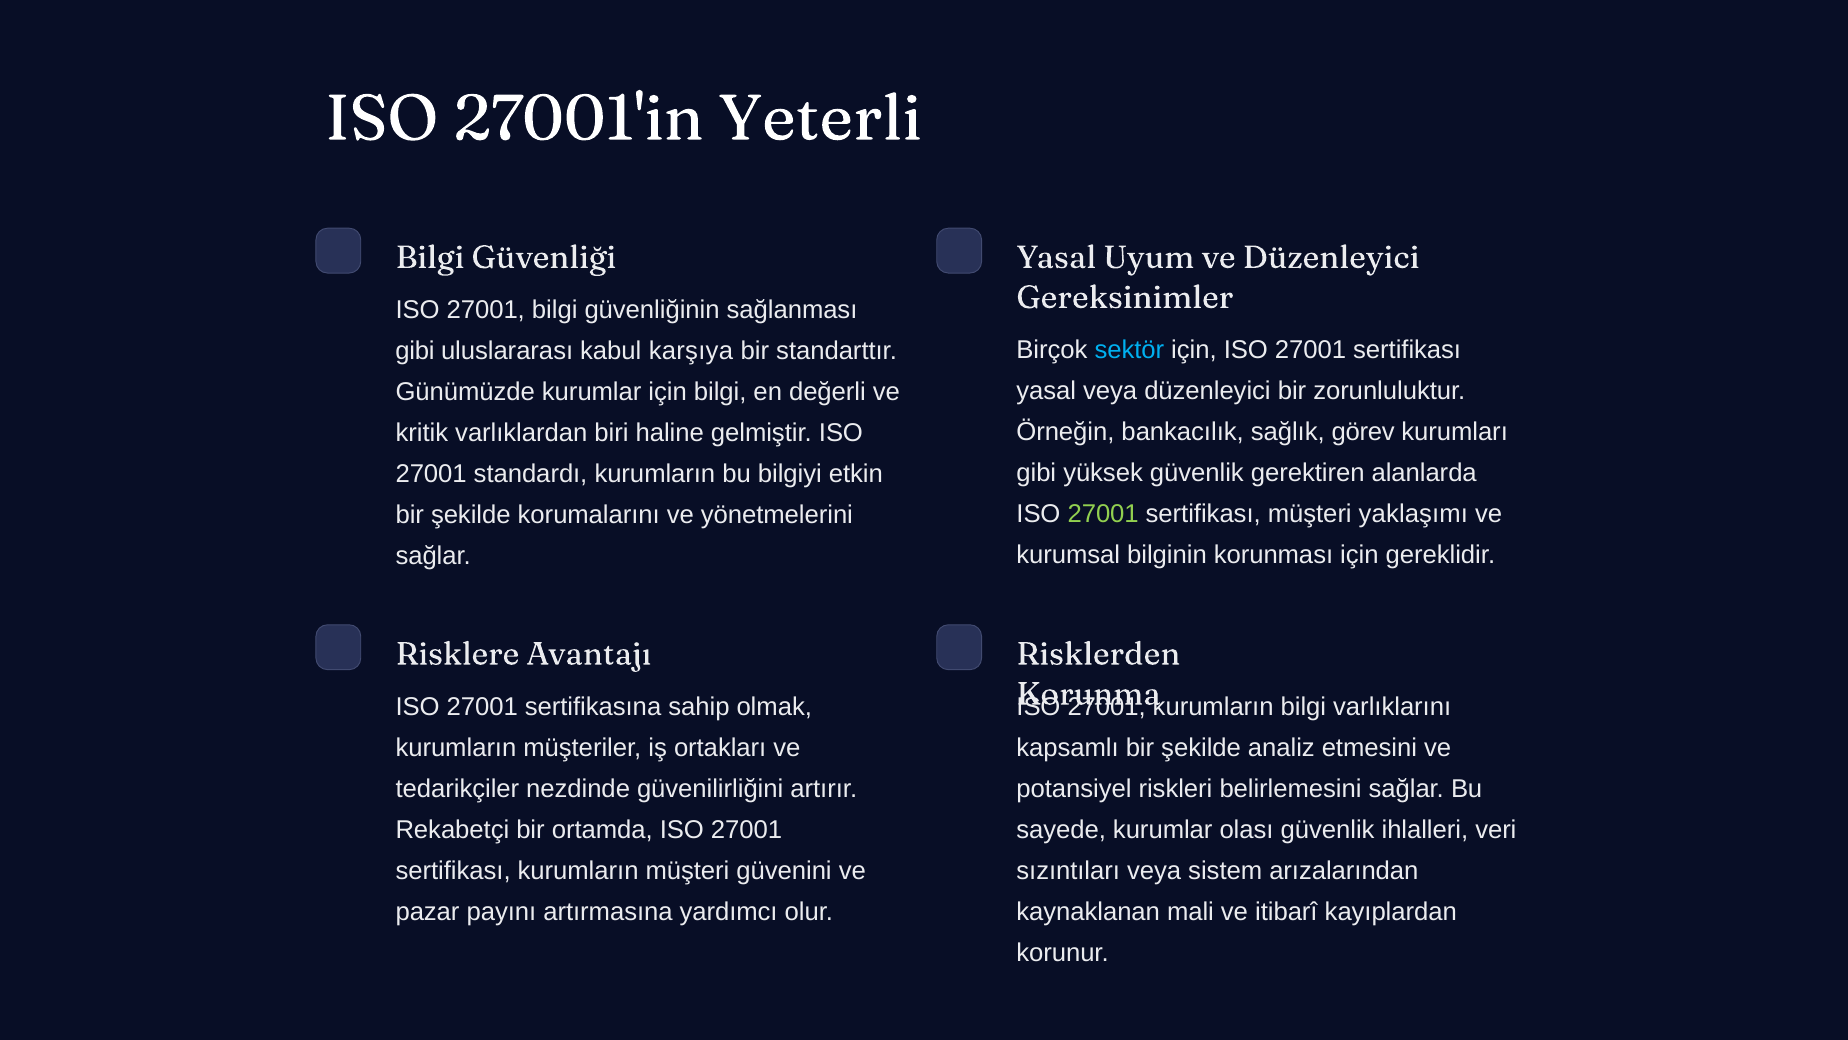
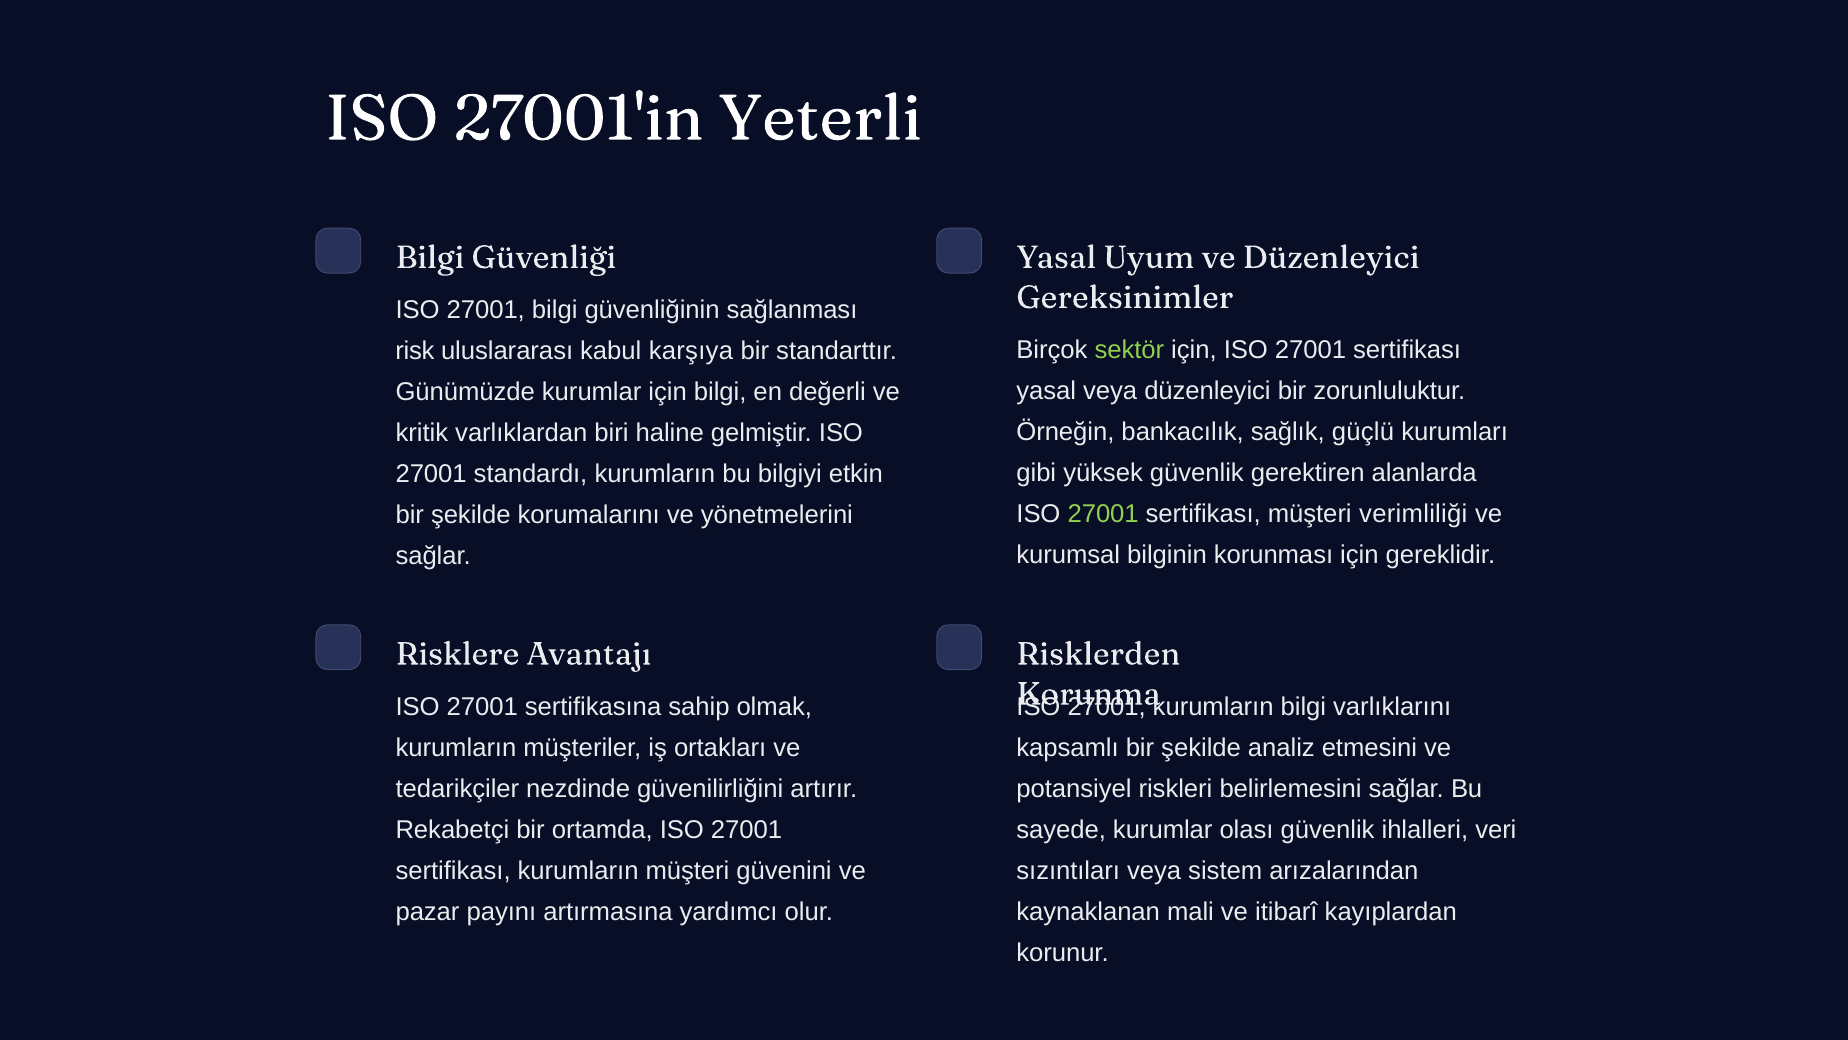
sektör colour: light blue -> light green (1129, 350)
gibi: gibi -> risk (415, 351)
görev: görev -> güçlü (1363, 432)
yaklaşımı: yaklaşımı -> verimliliği (1413, 514)
